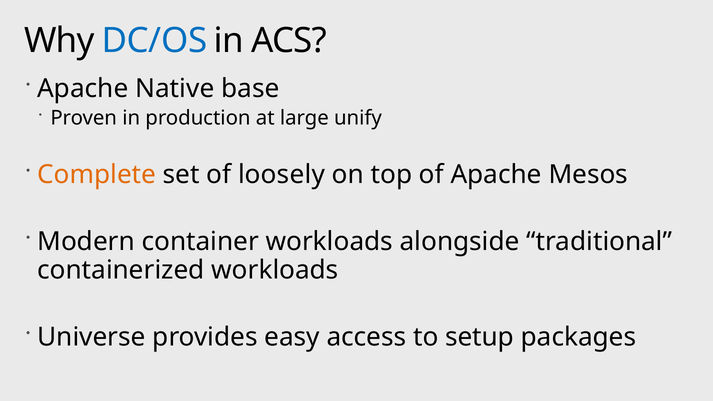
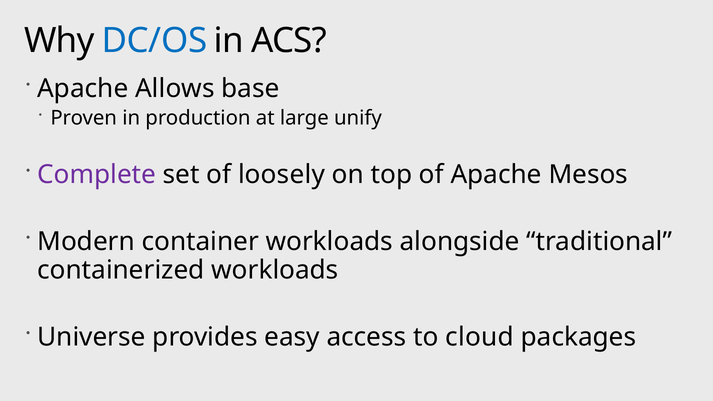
Native: Native -> Allows (175, 89)
Complete colour: orange -> purple (97, 175)
setup: setup -> cloud (479, 337)
